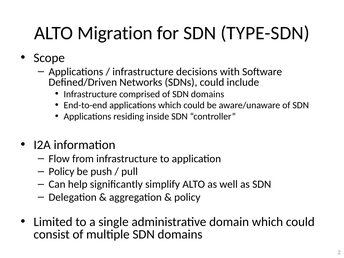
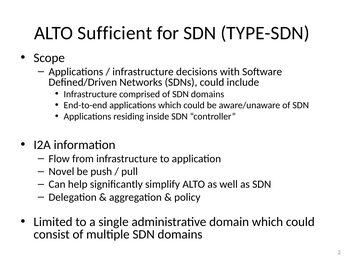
Migration: Migration -> Sufficient (115, 33)
Policy: Policy -> Novel (61, 172)
